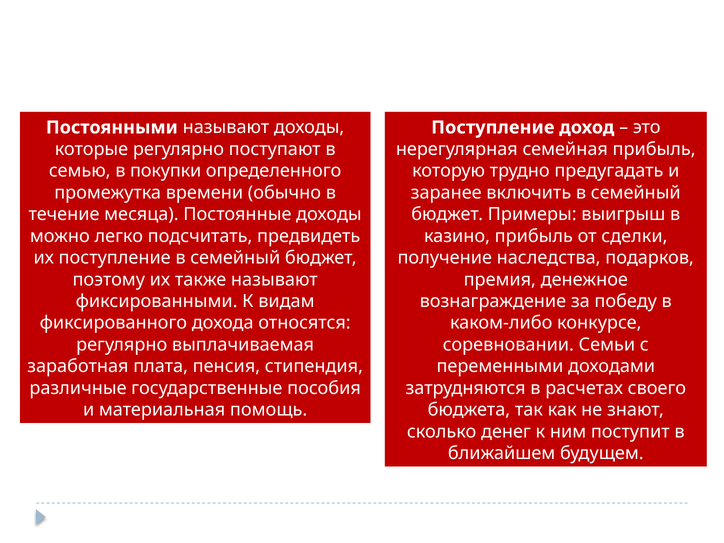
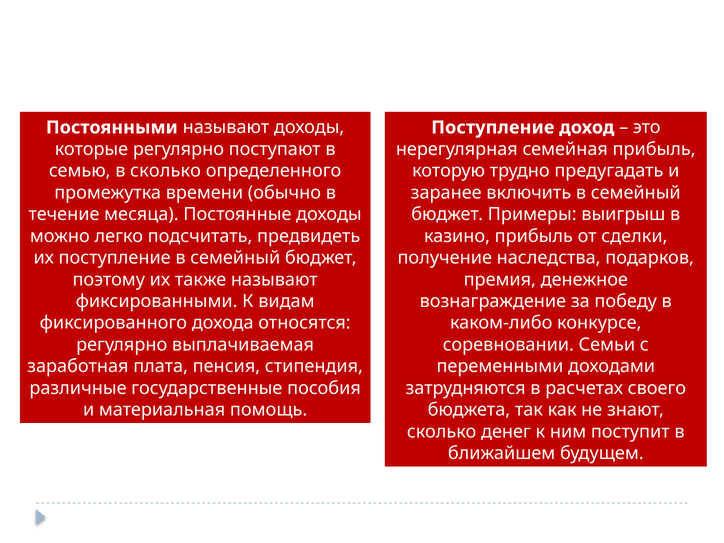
в покупки: покупки -> сколько (166, 171)
